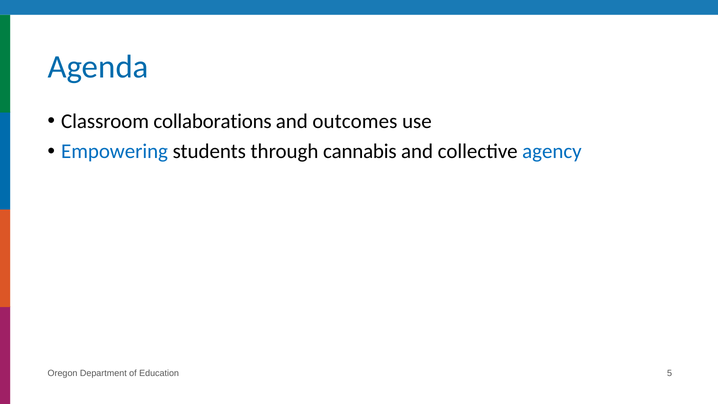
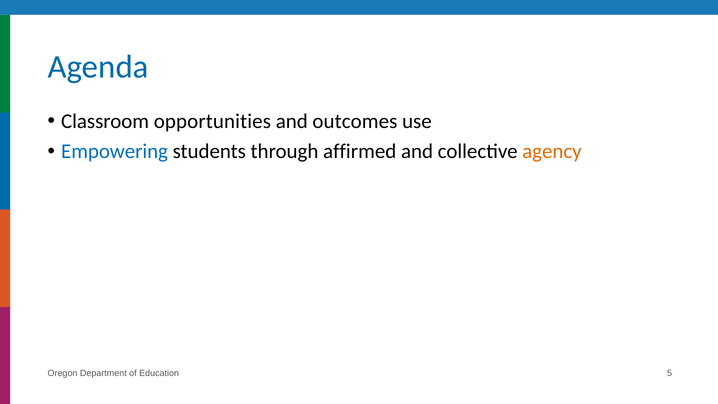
collaborations: collaborations -> opportunities (212, 121)
cannabis: cannabis -> affirmed (360, 151)
agency colour: blue -> orange (552, 151)
